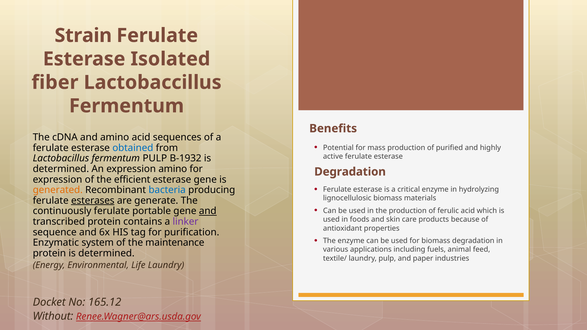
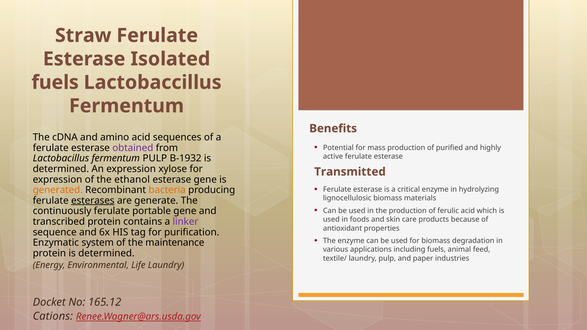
Strain: Strain -> Straw (83, 36)
fiber: fiber -> fuels (55, 82)
obtained colour: blue -> purple (133, 148)
expression amino: amino -> xylose (173, 169)
Degradation: Degradation -> Transmitted (350, 172)
efficient: efficient -> ethanol (132, 180)
bacteria colour: blue -> orange (167, 190)
and underline: present -> none (208, 211)
Without: Without -> Cations (53, 316)
